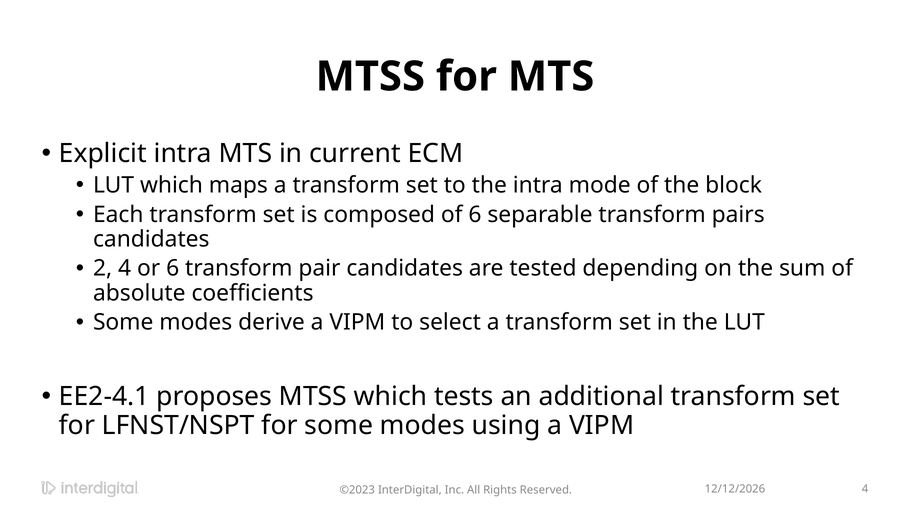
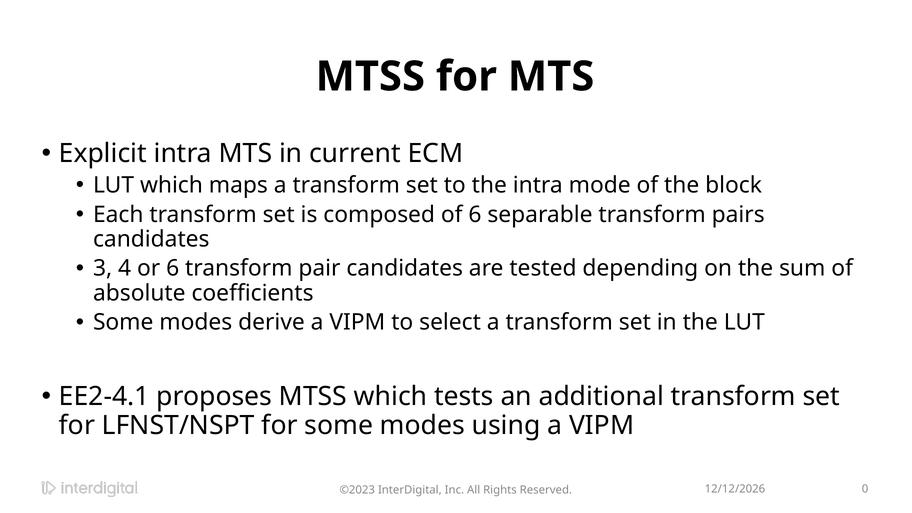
2: 2 -> 3 (103, 268)
4: 4 -> 0 (865, 489)
